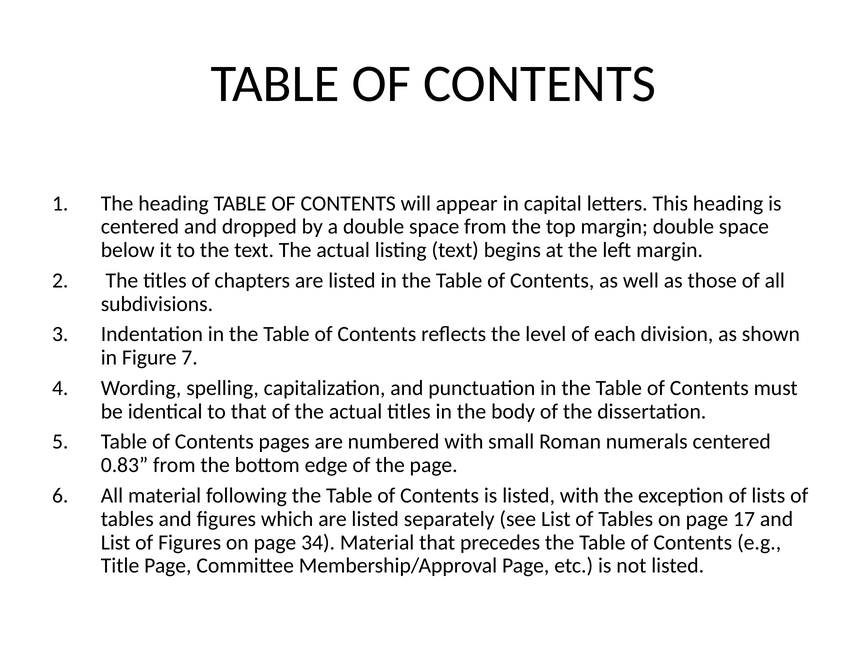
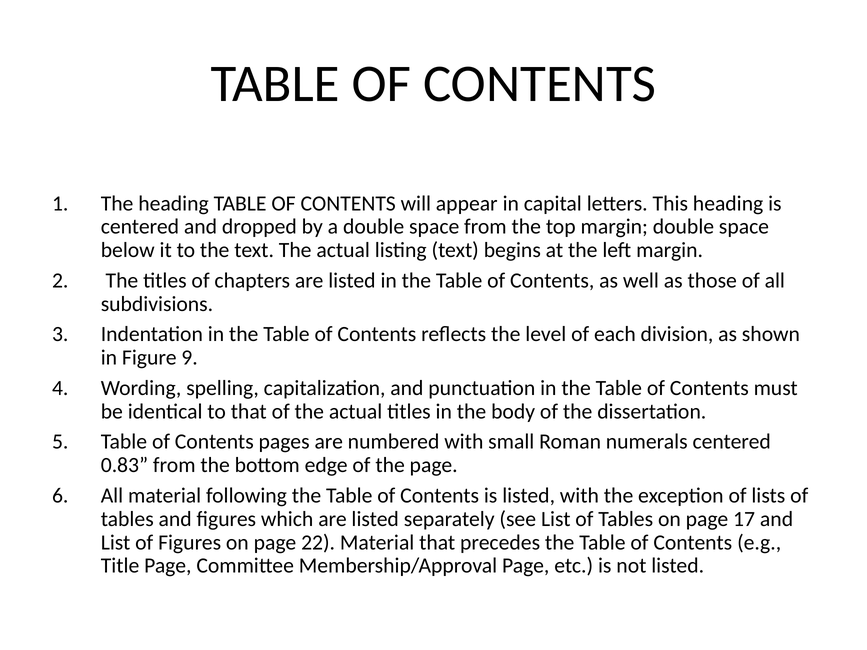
7: 7 -> 9 (190, 358)
34: 34 -> 22 (318, 543)
